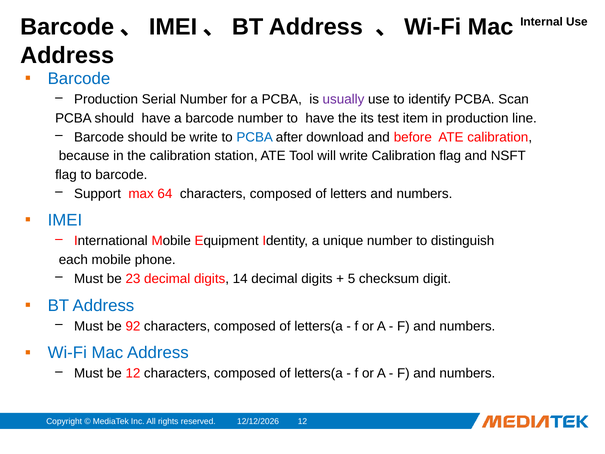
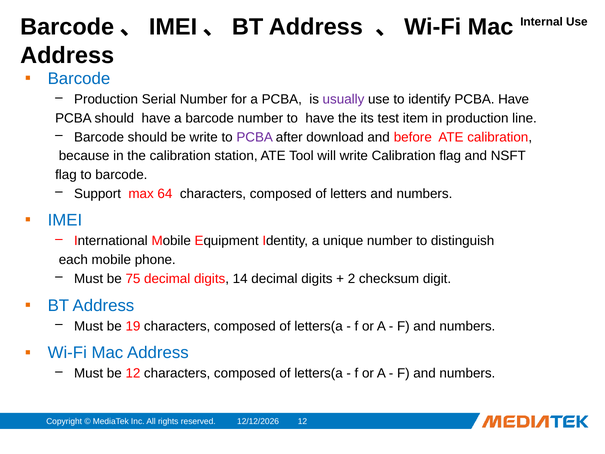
PCBA Scan: Scan -> Have (514, 99)
PCBA colour: blue -> purple (255, 137)
23: 23 -> 75 (133, 279)
5: 5 -> 2 (352, 279)
92: 92 -> 19 (133, 326)
